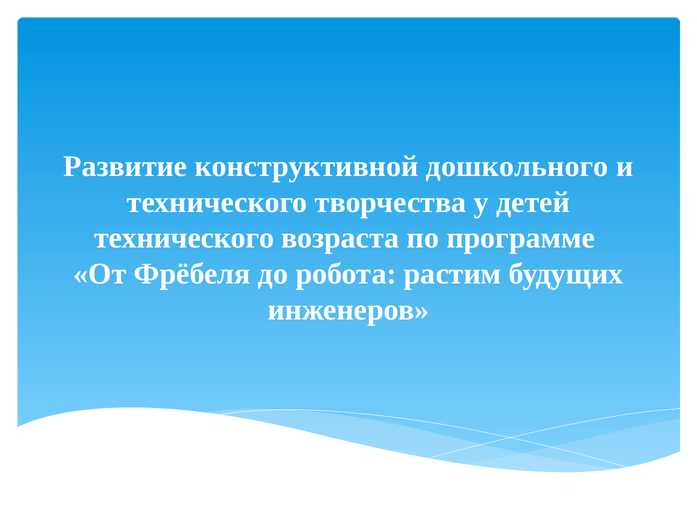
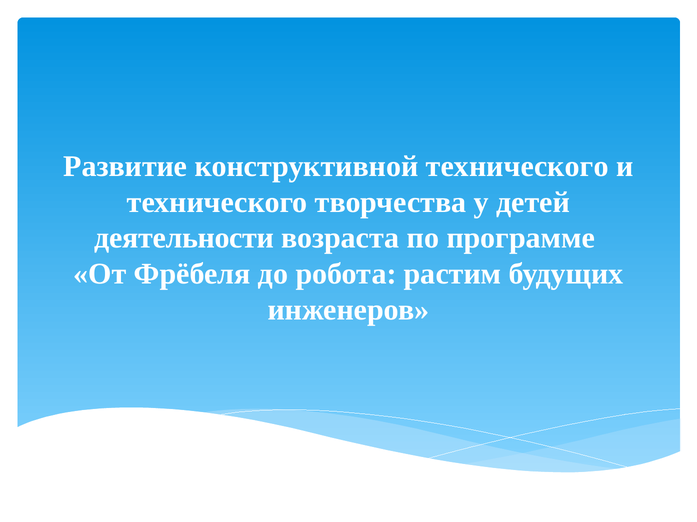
конструктивной дошкольного: дошкольного -> технического (517, 167)
технического: технического -> деятельности (184, 238)
